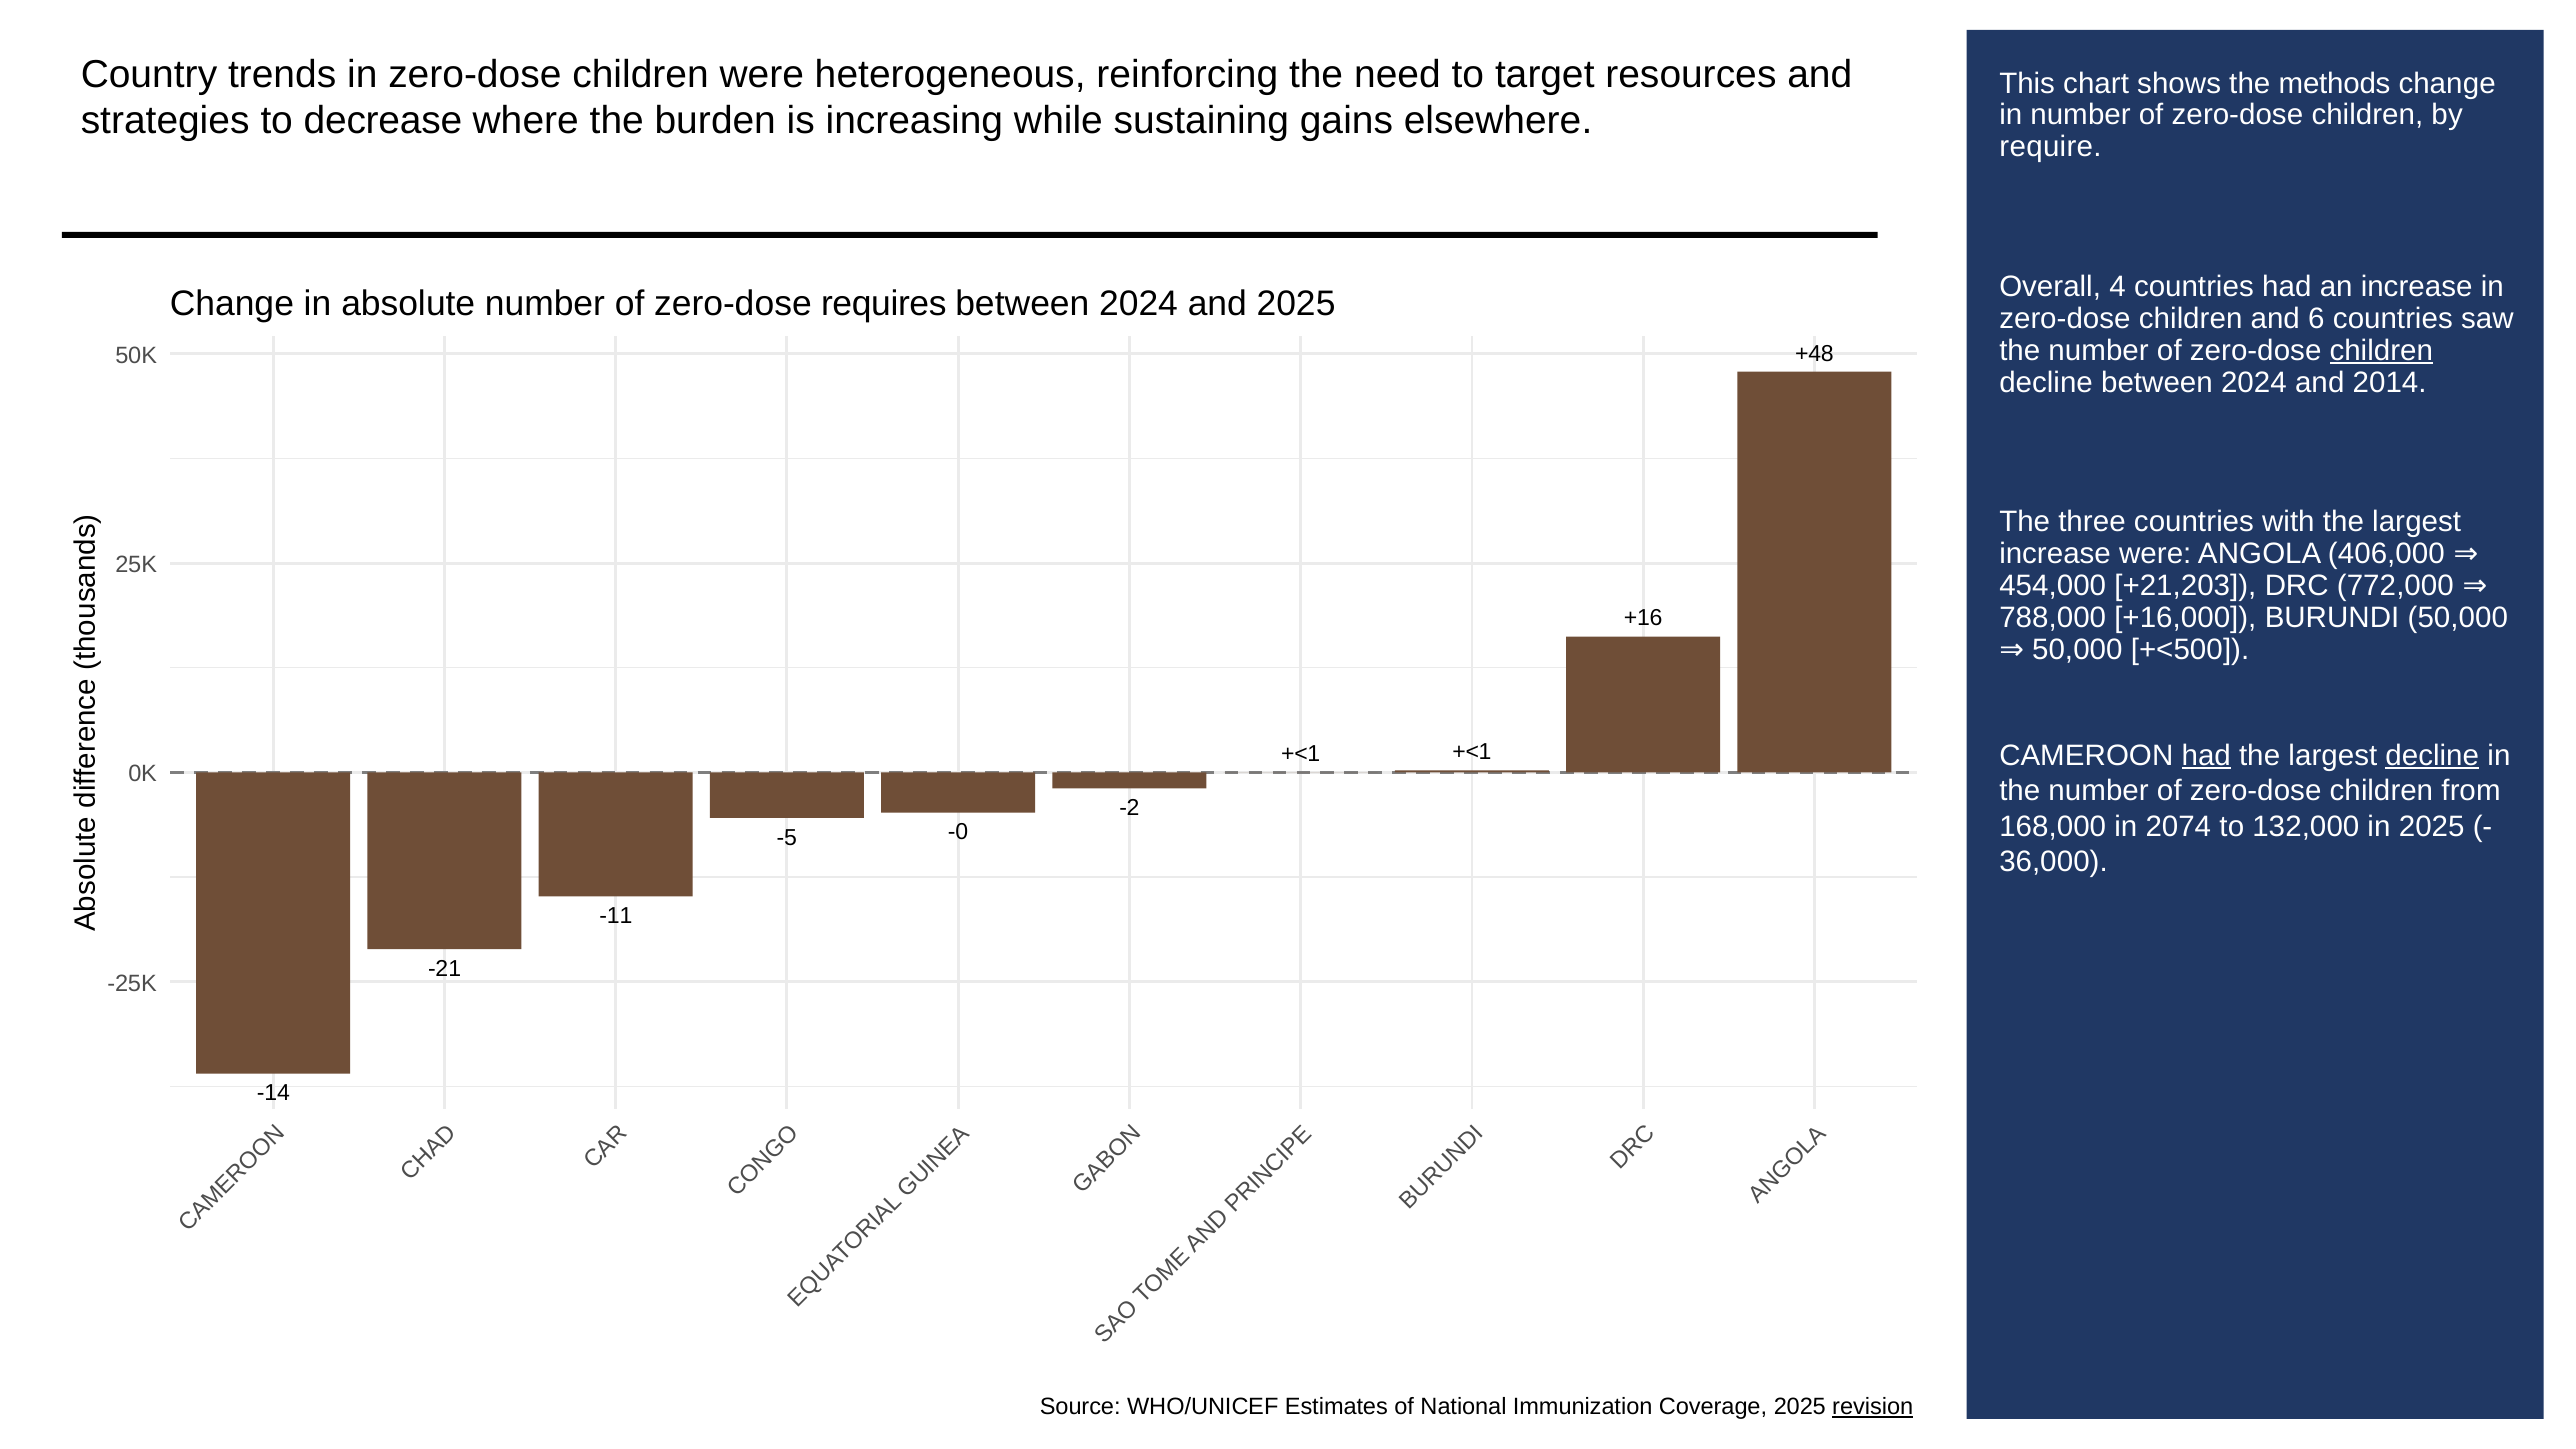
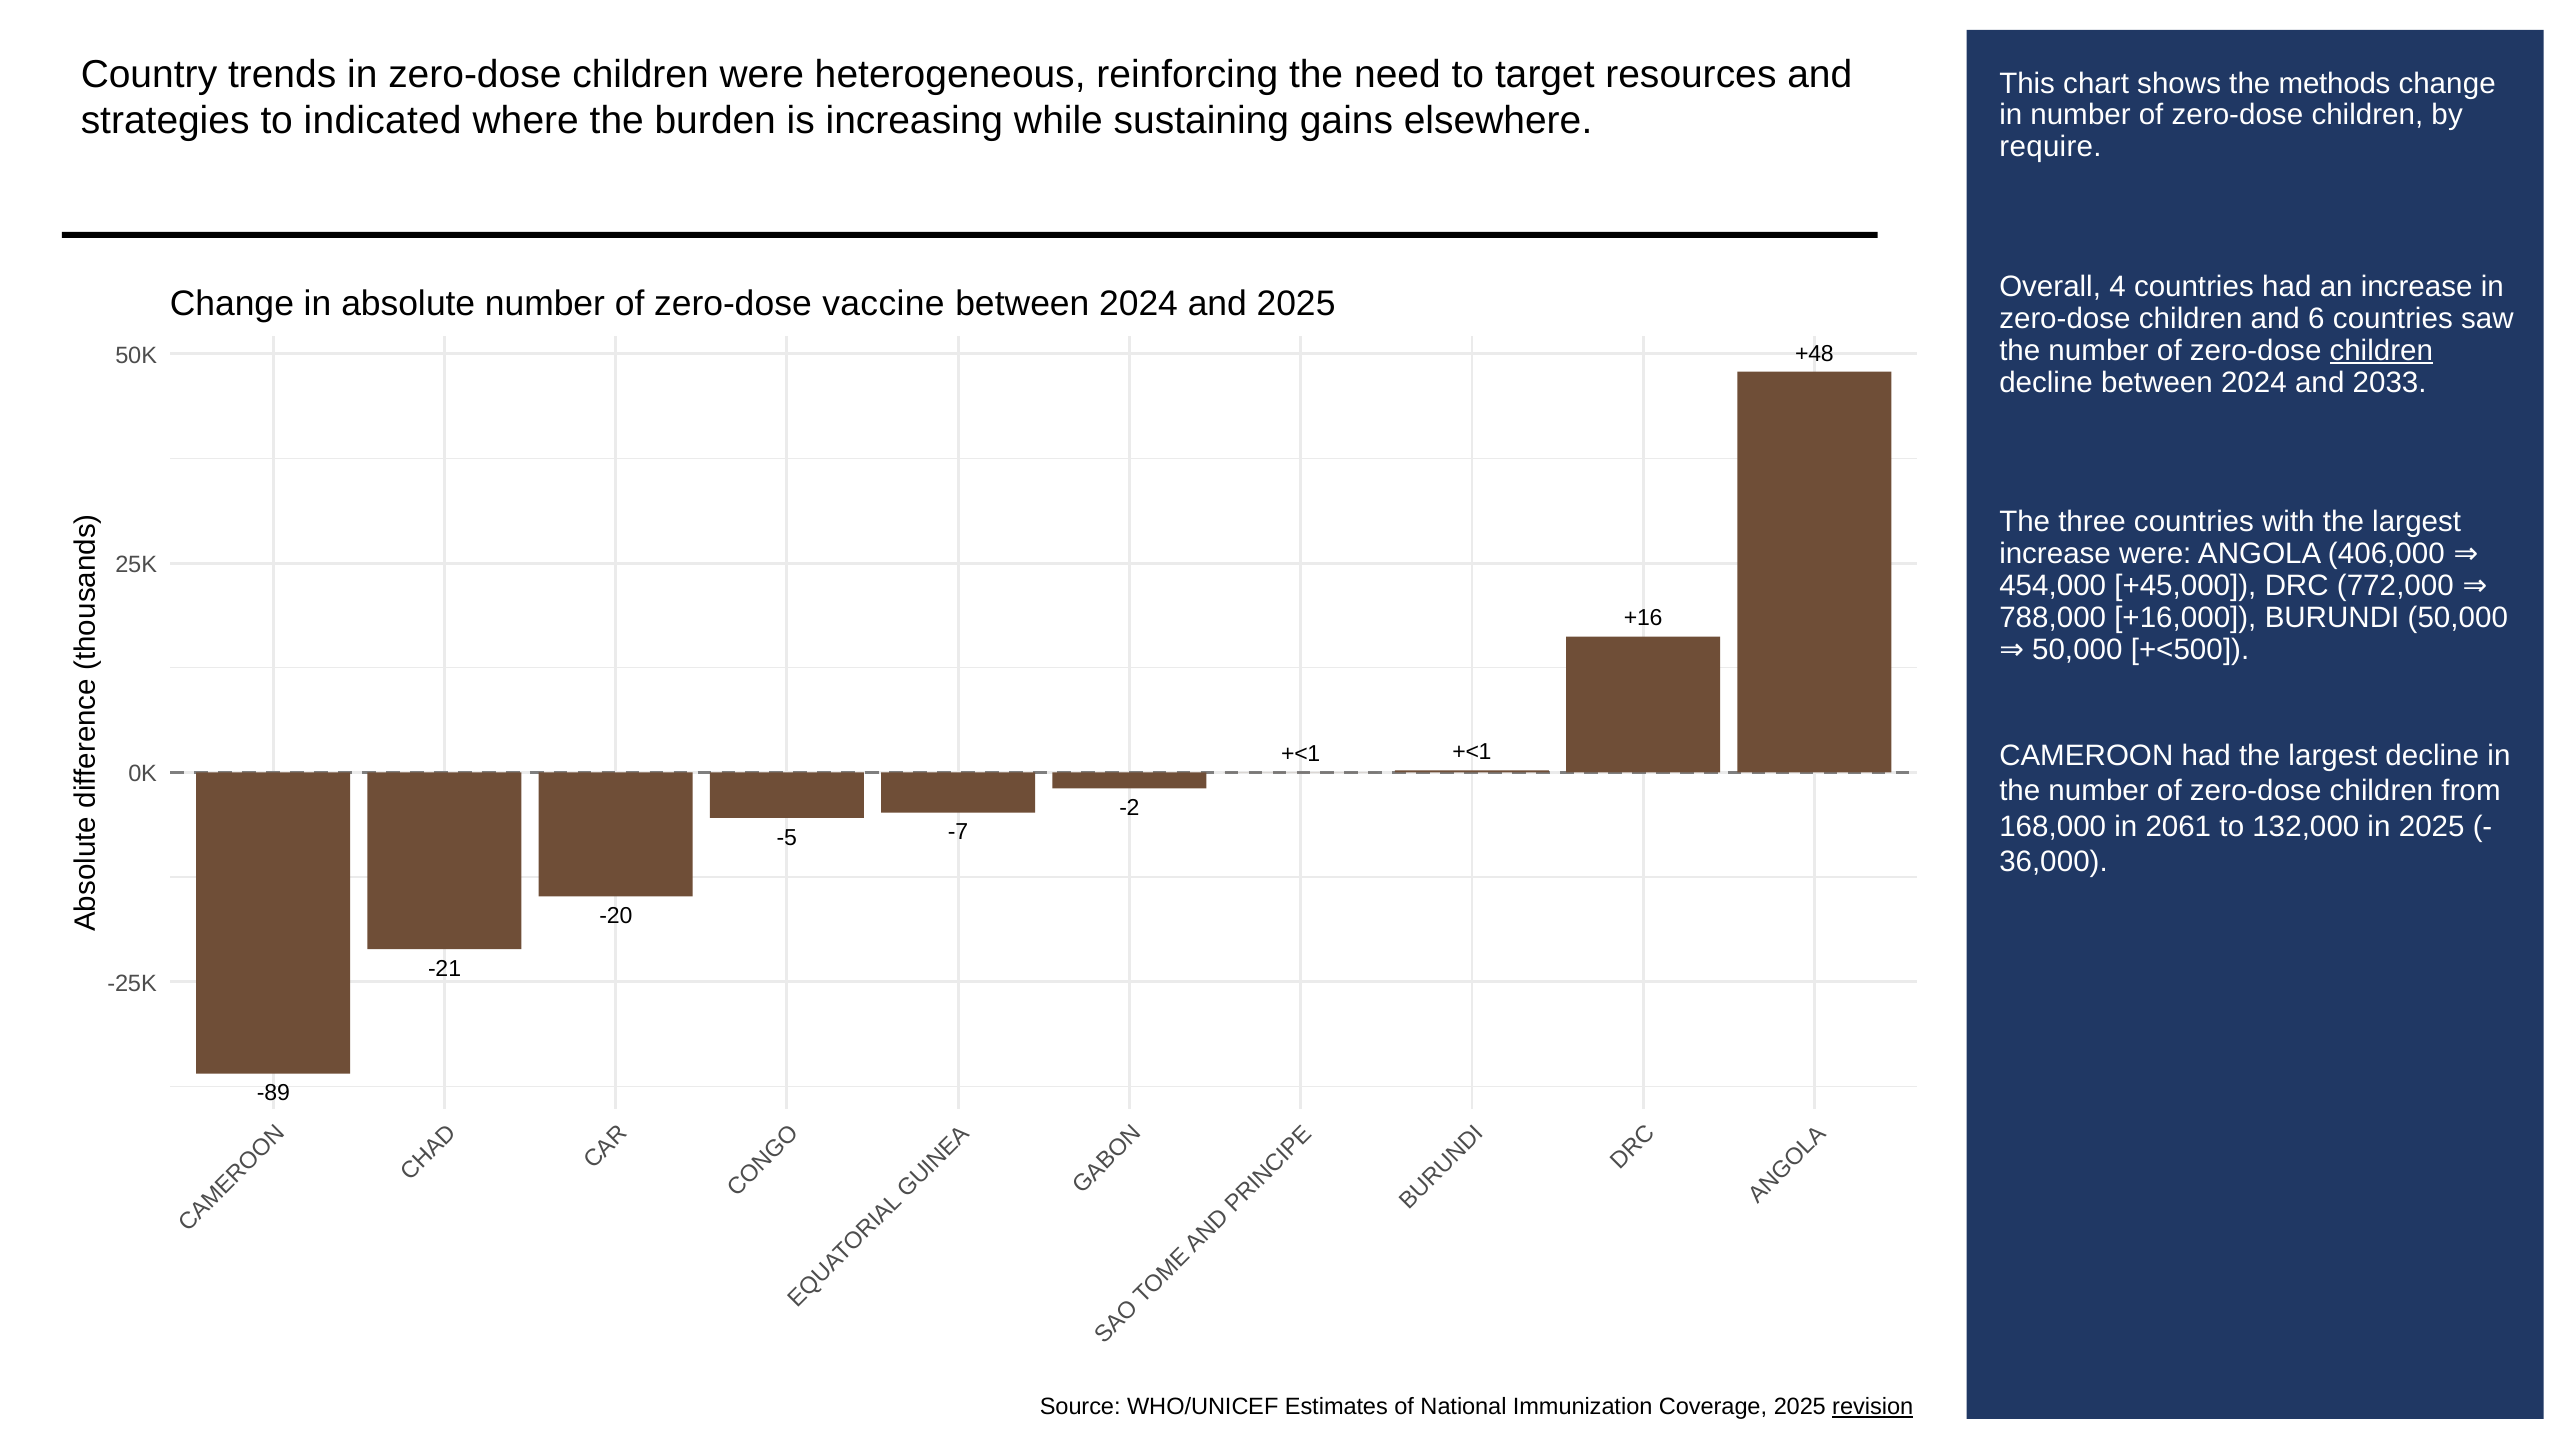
decrease: decrease -> indicated (383, 121)
requires: requires -> vaccine (883, 304)
2014: 2014 -> 2033 (2390, 382)
+21,203: +21,203 -> +45,000 (2185, 586)
had underline: present -> none (2206, 755)
decline underline: present -> none (2432, 755)
2074: 2074 -> 2061 (2178, 826)
-0: -0 -> -7 (958, 832)
-11: -11 -> -20 (616, 916)
-14: -14 -> -89 (273, 1093)
